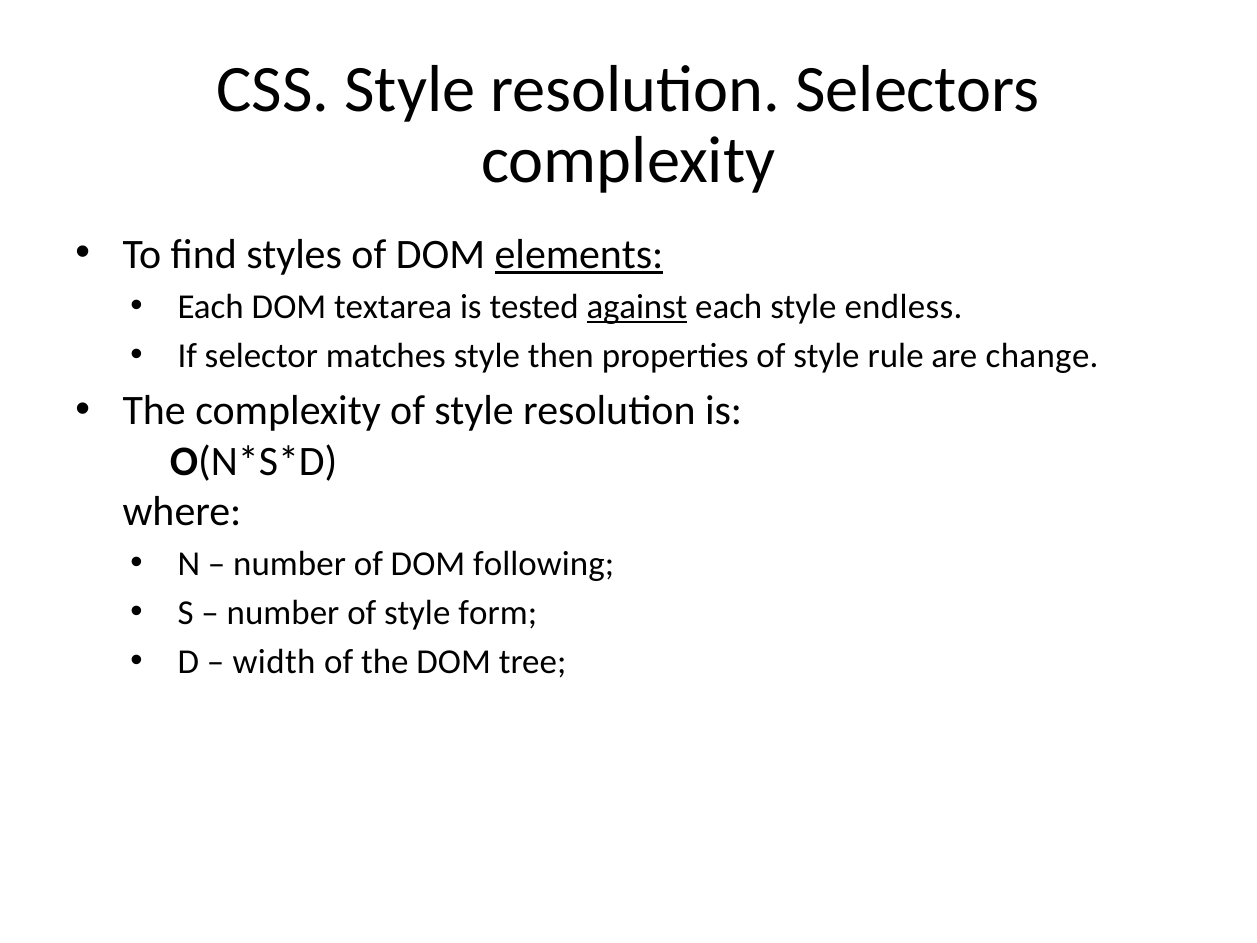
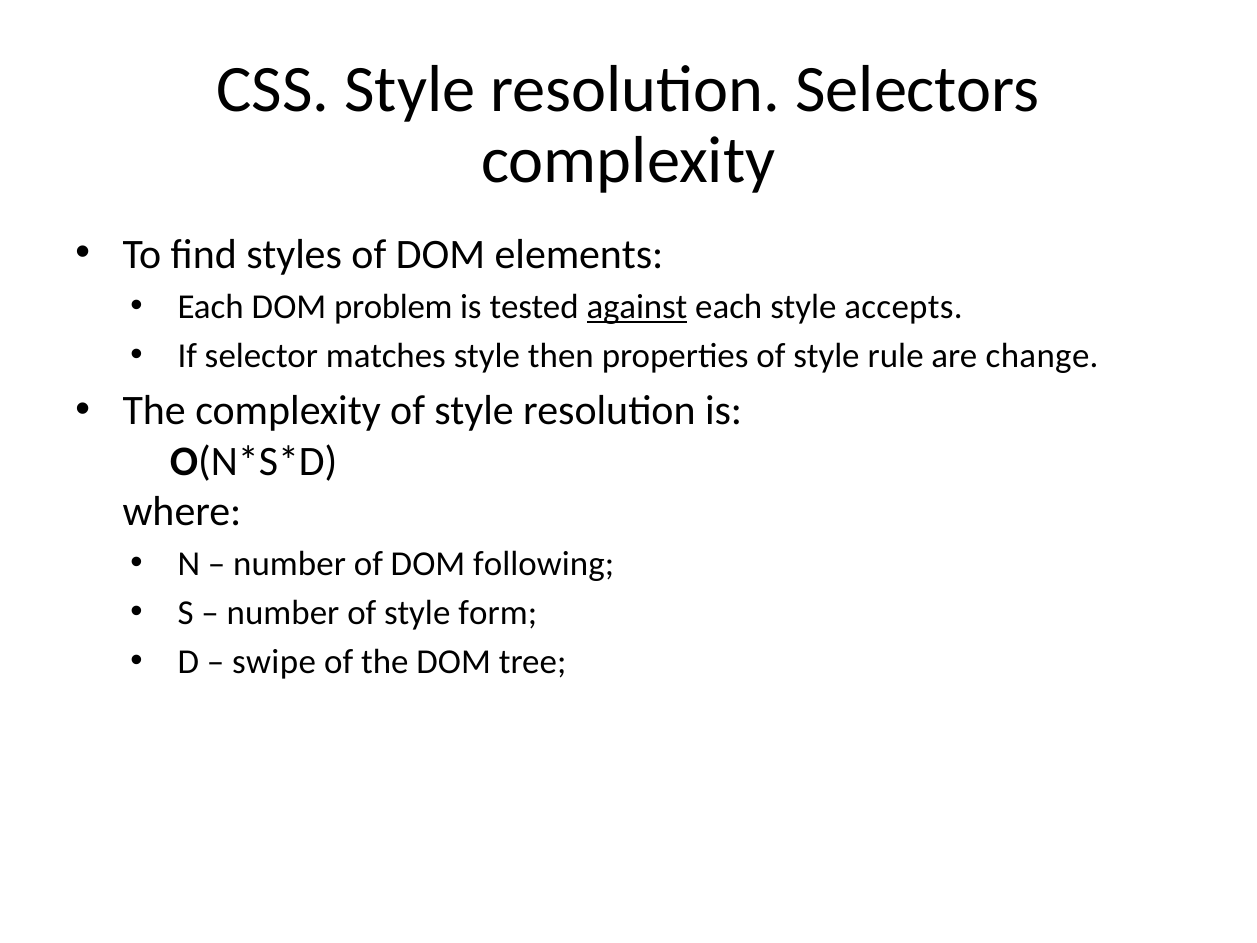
elements underline: present -> none (579, 254)
textarea: textarea -> problem (393, 307)
endless: endless -> accepts (904, 307)
width: width -> swipe (274, 662)
